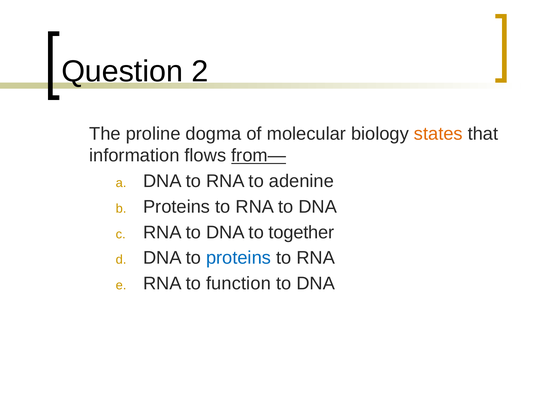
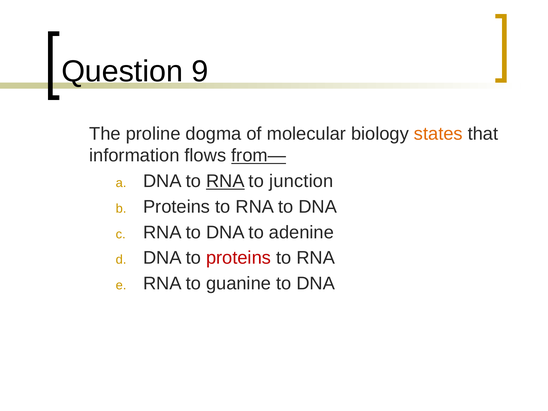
2: 2 -> 9 (200, 72)
RNA underline: none -> present (225, 181)
adenine: adenine -> junction (301, 181)
together: together -> adenine (301, 232)
proteins colour: blue -> red (239, 258)
function: function -> guanine (239, 283)
